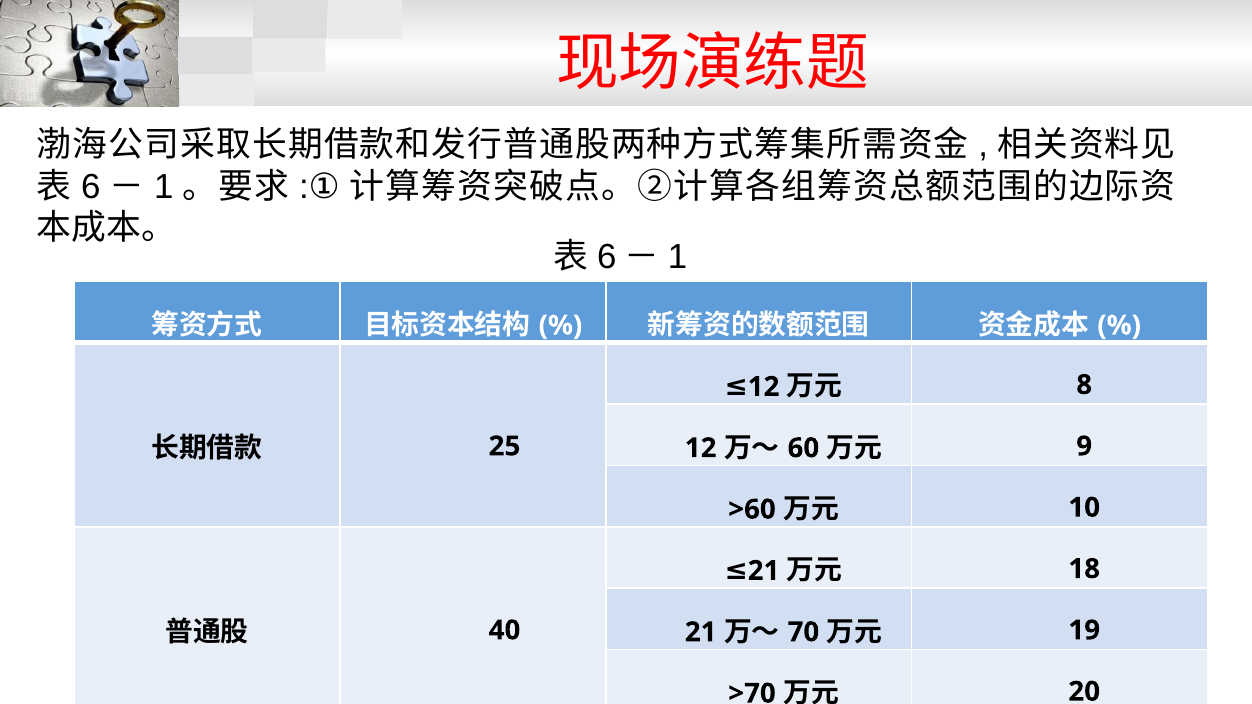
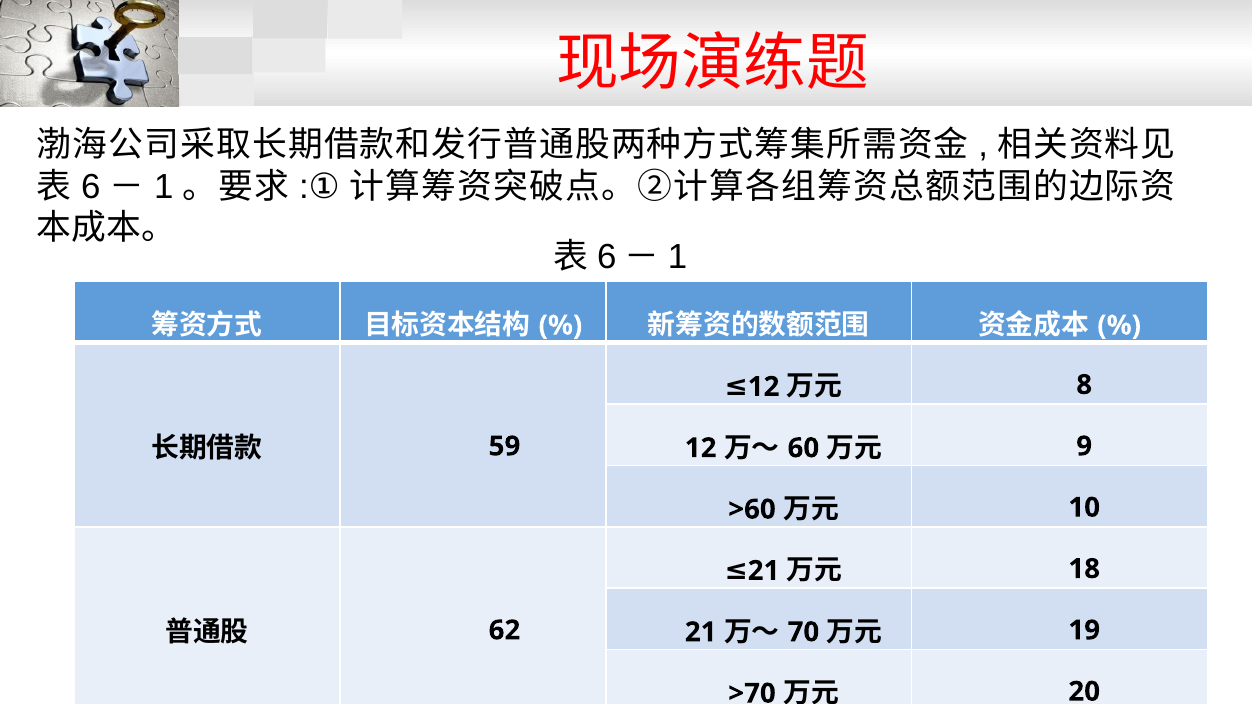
25: 25 -> 59 (505, 446)
40: 40 -> 62 (505, 630)
